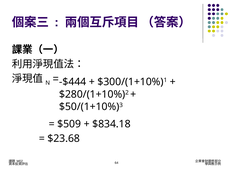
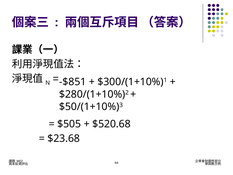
-$444: -$444 -> -$851 (73, 82)
$509: $509 -> $505 (69, 124)
$834.18: $834.18 -> $520.68 (111, 124)
